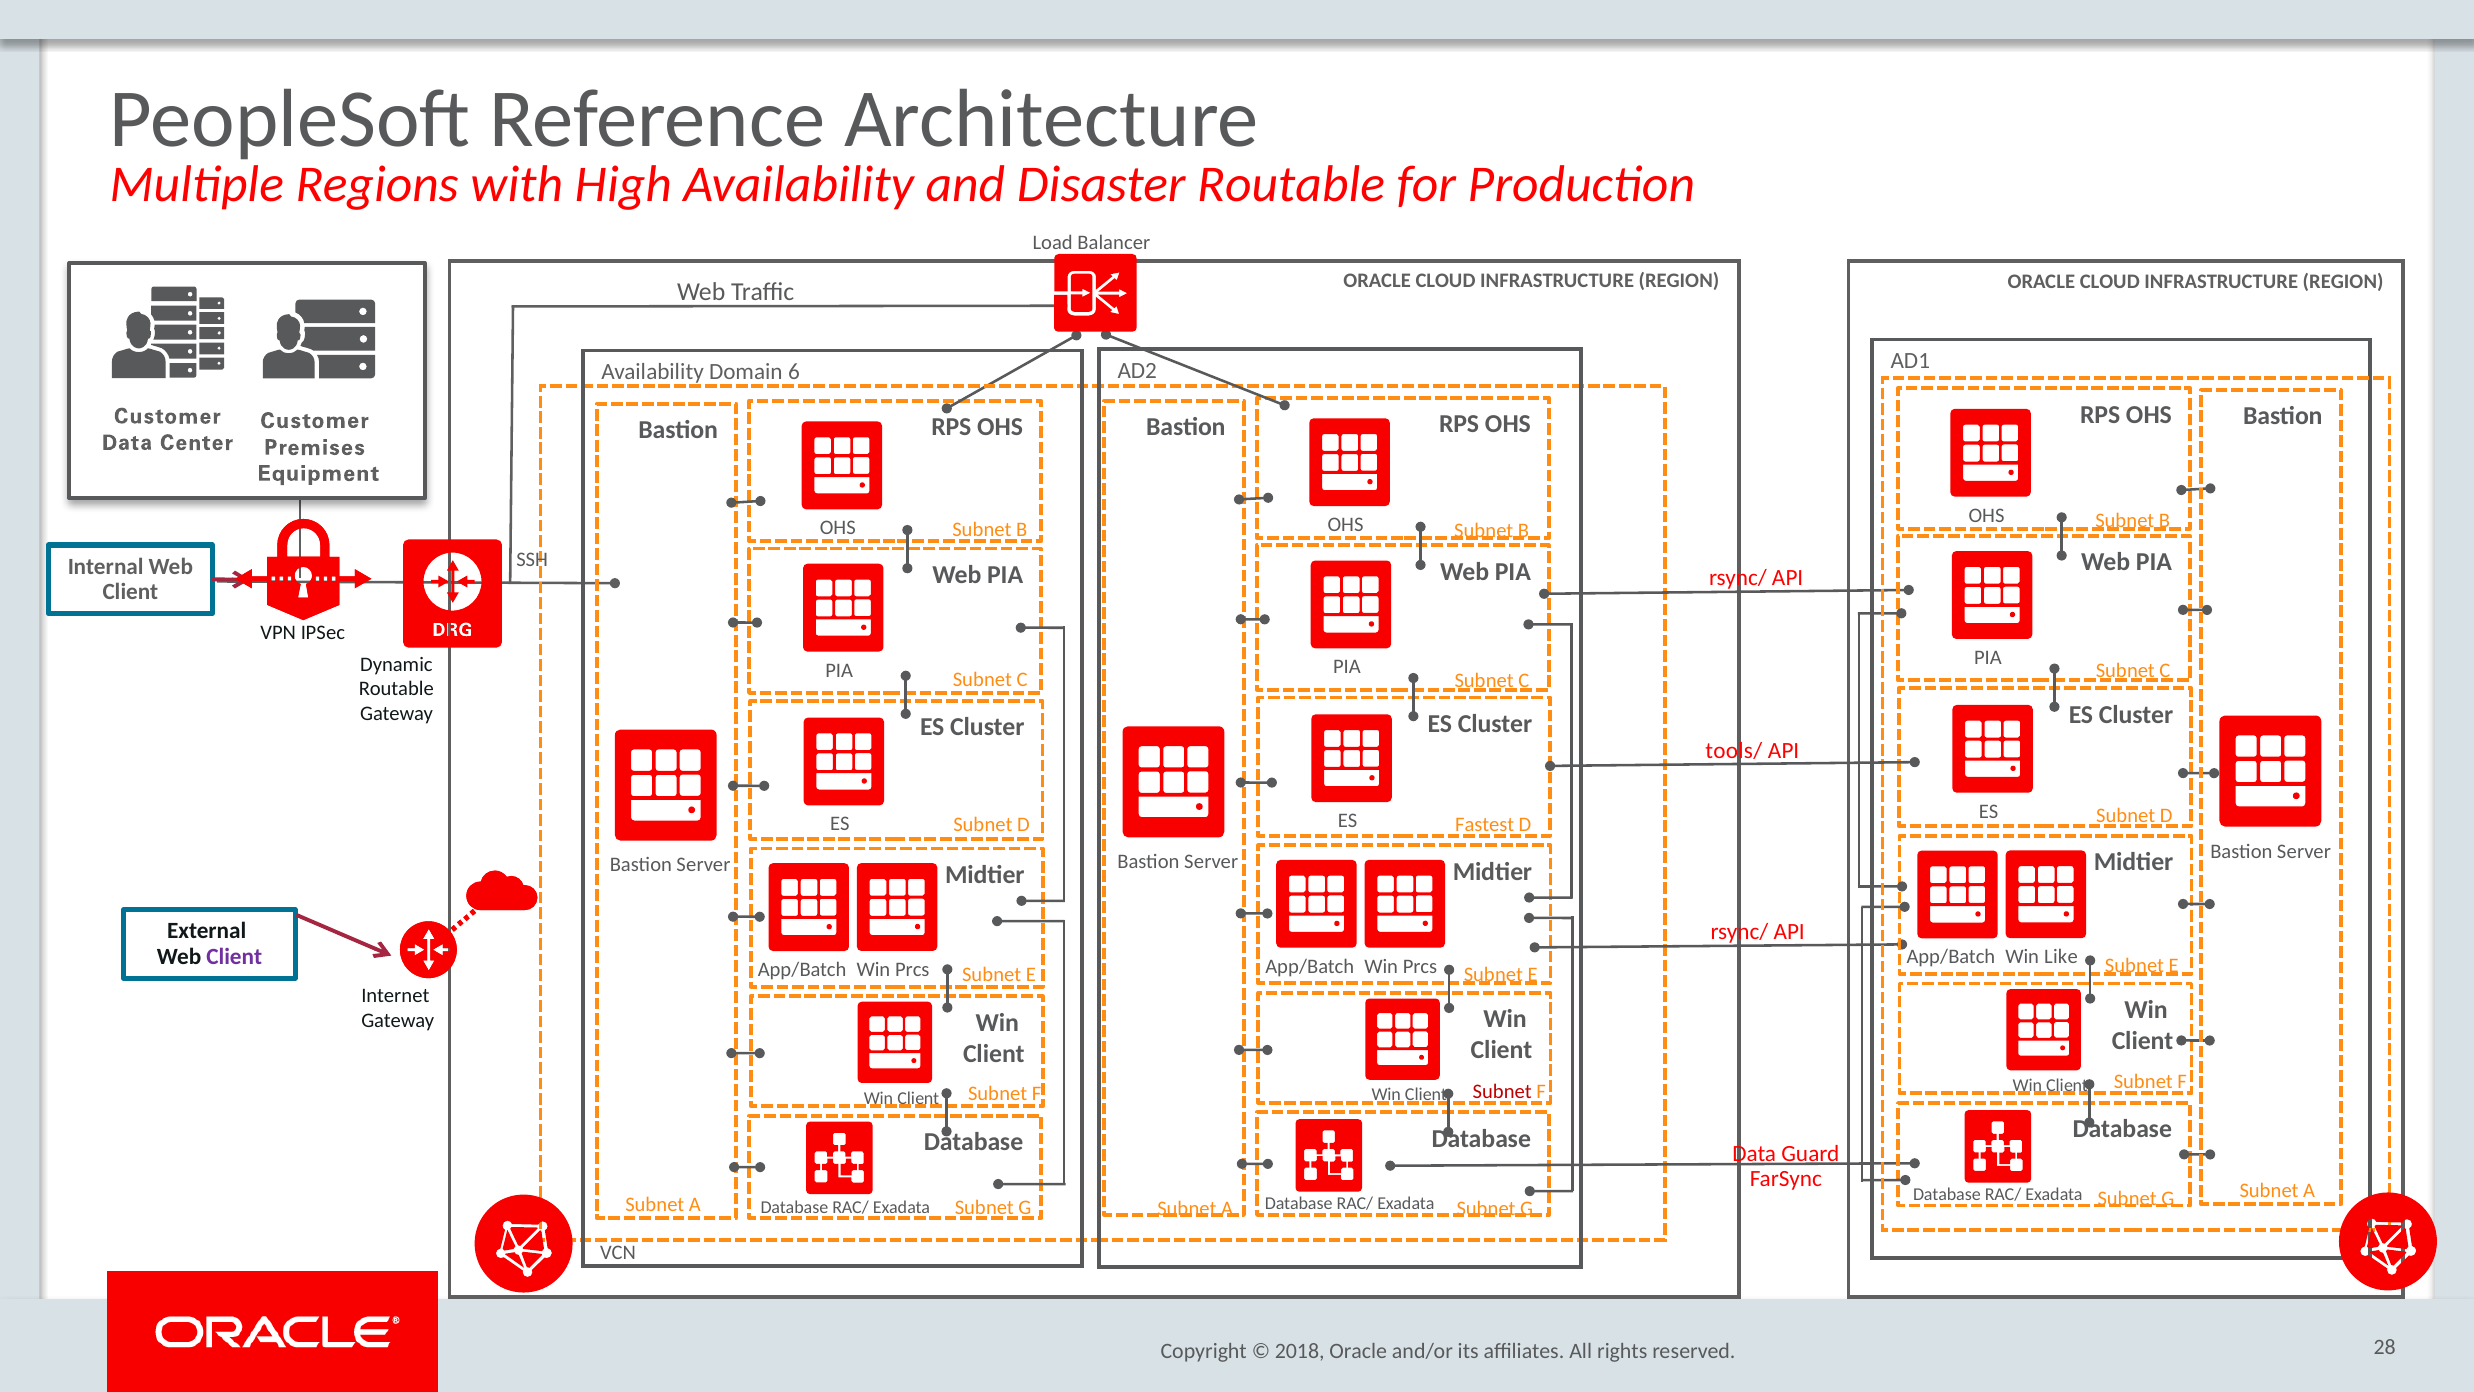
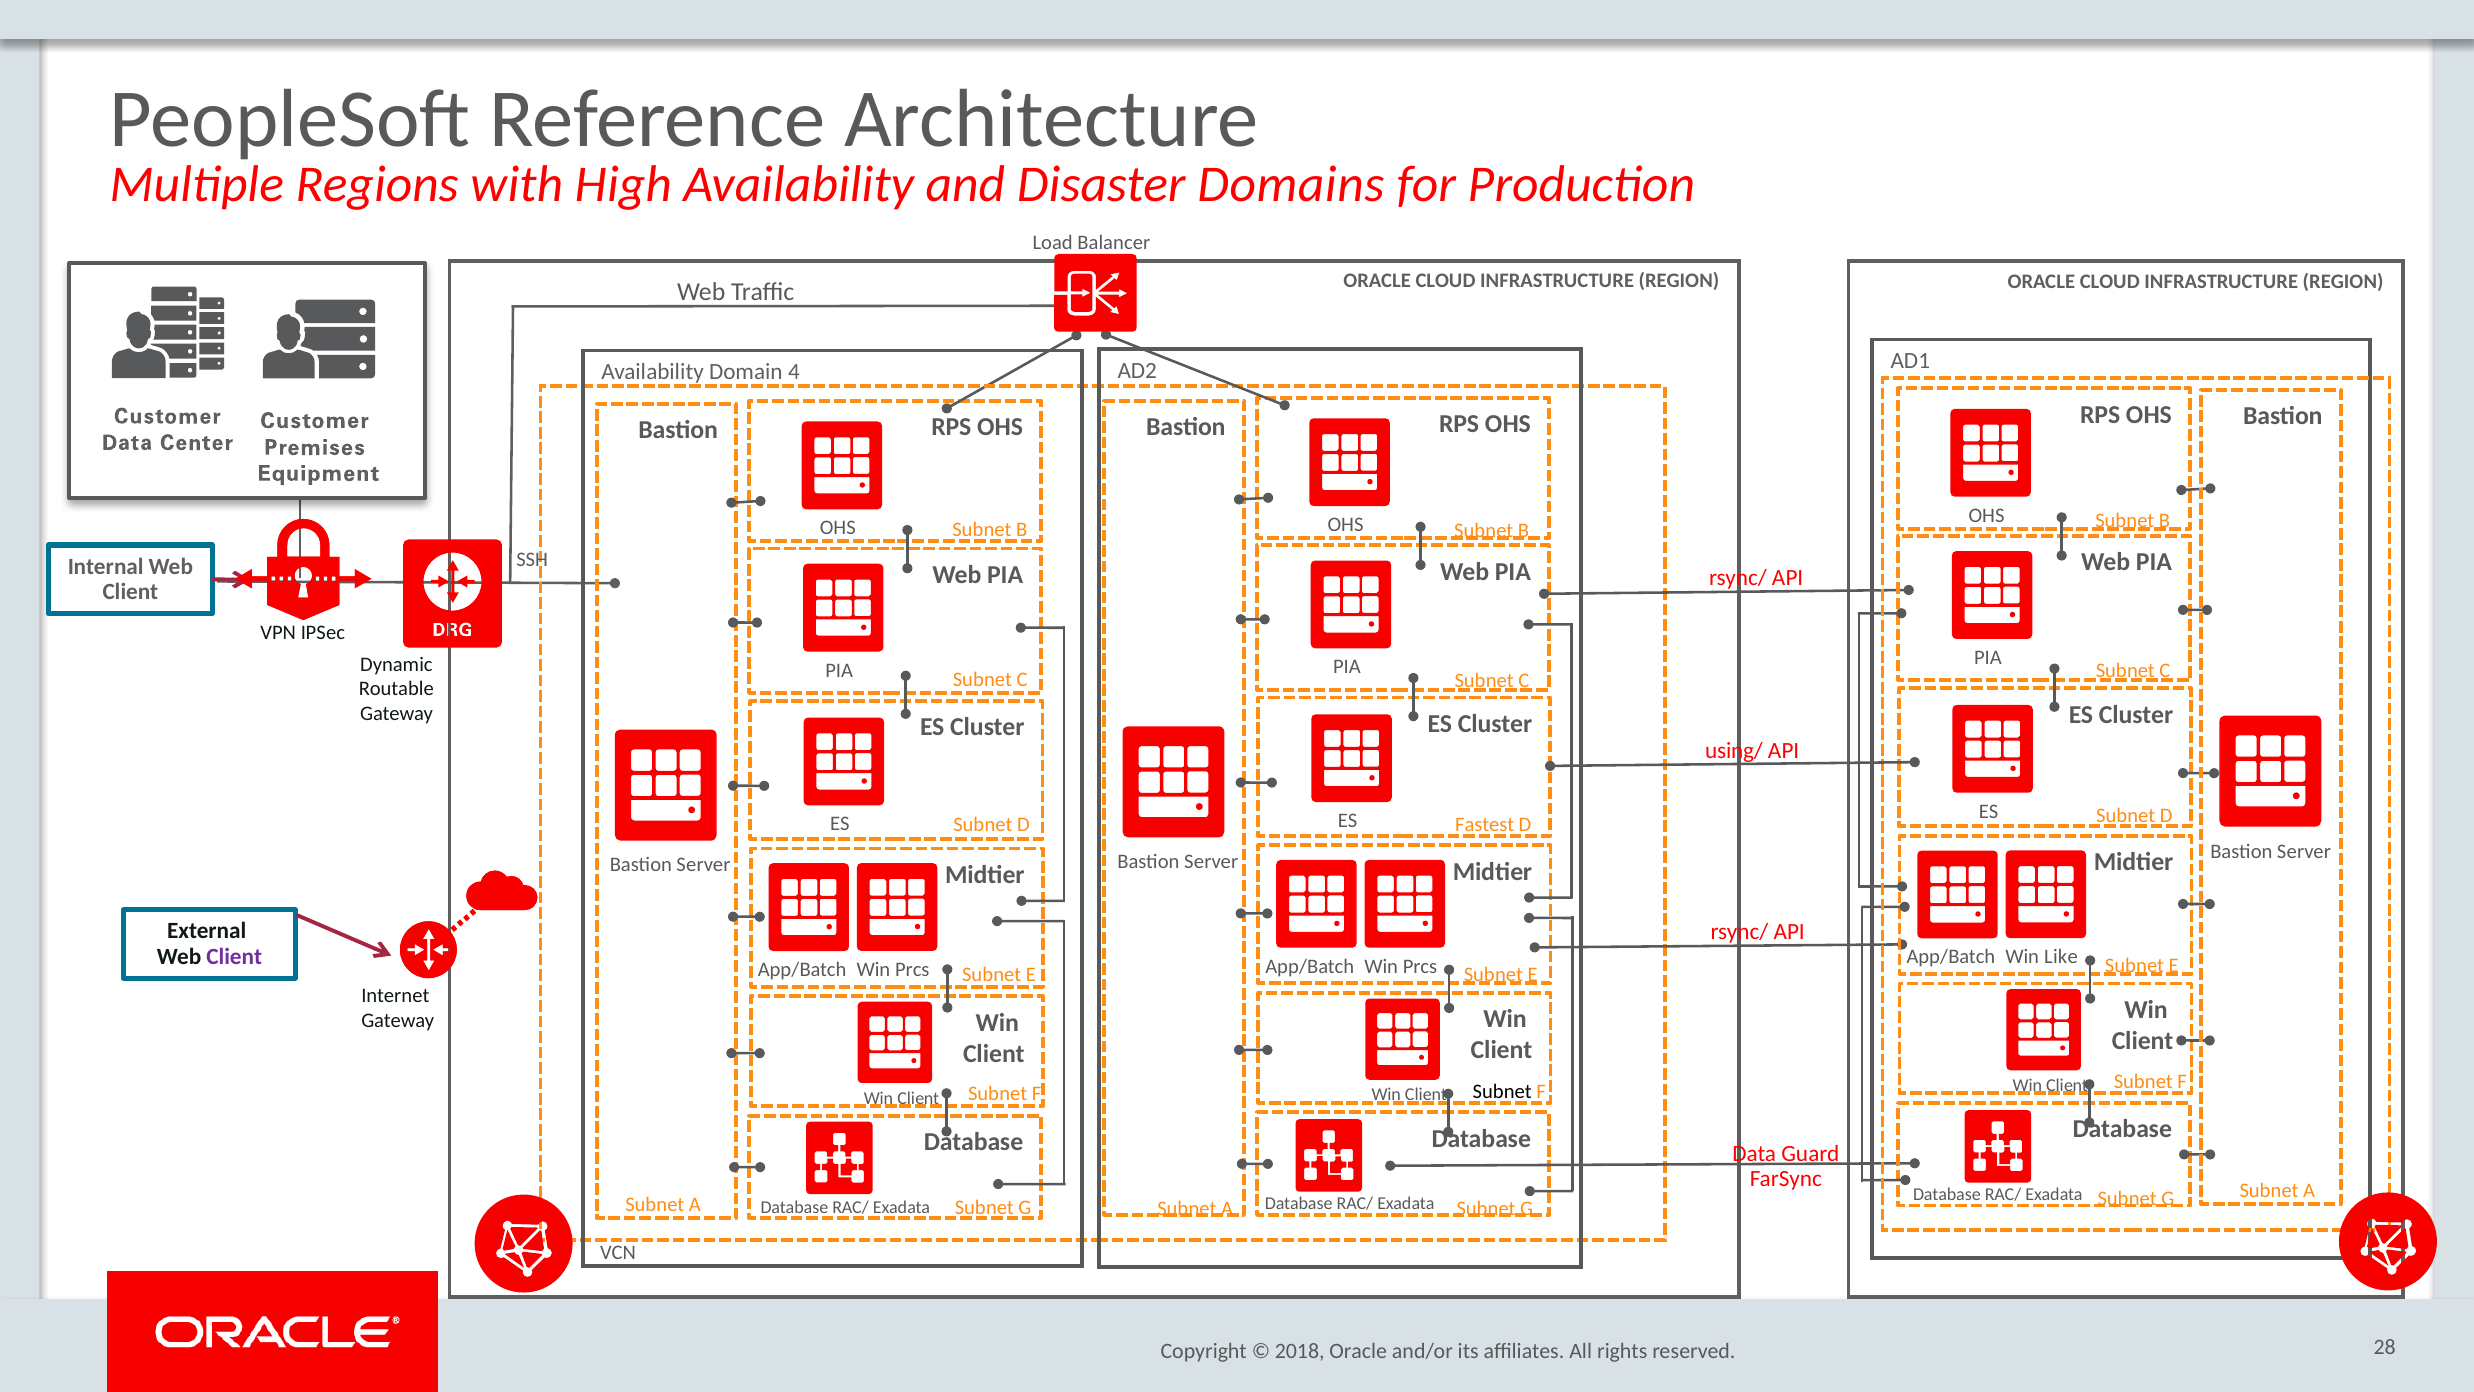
Disaster Routable: Routable -> Domains (1291, 185)
6: 6 -> 4 (794, 372)
tools/: tools/ -> using/ (1734, 750)
Subnet colour: red -> black (1502, 1092)
